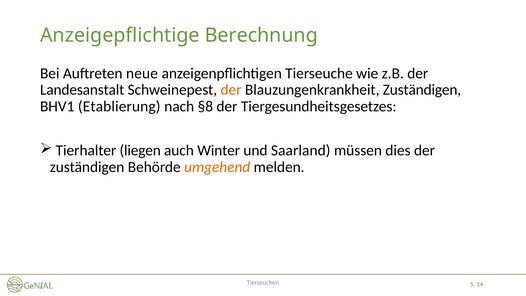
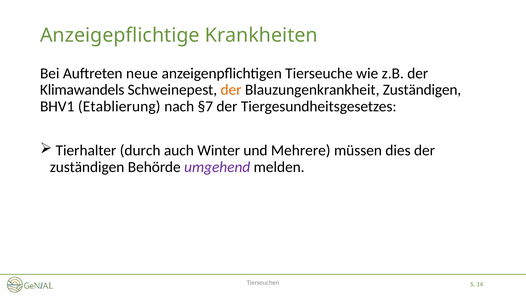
Berechnung: Berechnung -> Krankheiten (261, 35)
Landesanstalt: Landesanstalt -> Klimawandels (82, 90)
§8: §8 -> §7 (205, 106)
liegen: liegen -> durch (140, 151)
Saarland: Saarland -> Mehrere (301, 151)
umgehend colour: orange -> purple (217, 167)
